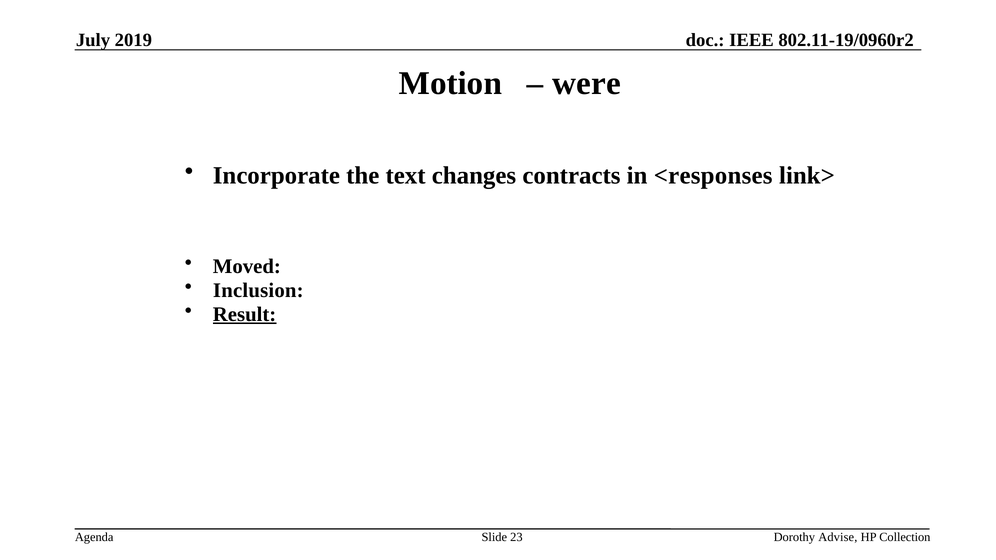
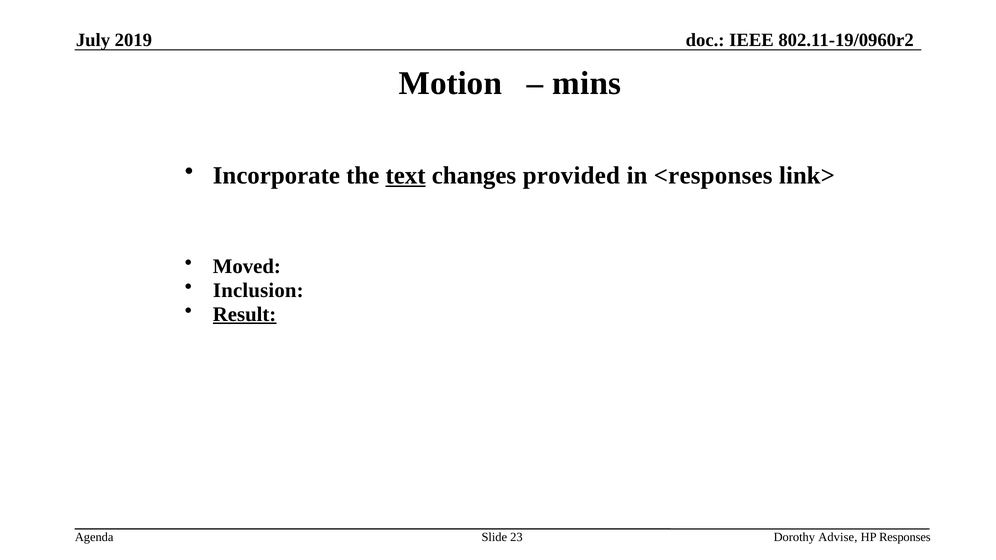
were: were -> mins (587, 83)
text underline: none -> present (406, 176)
contracts: contracts -> provided (571, 176)
Collection: Collection -> Responses (905, 537)
